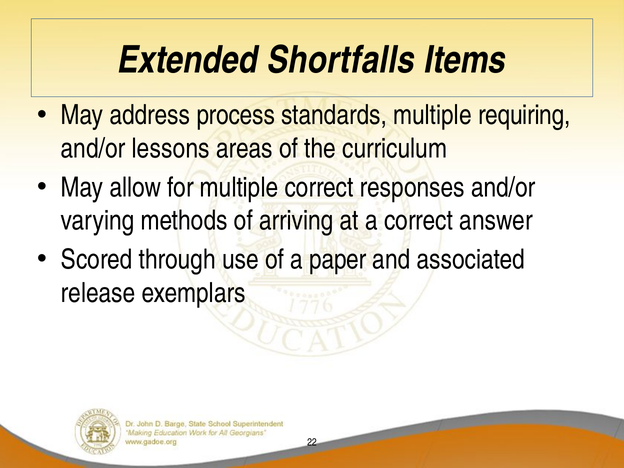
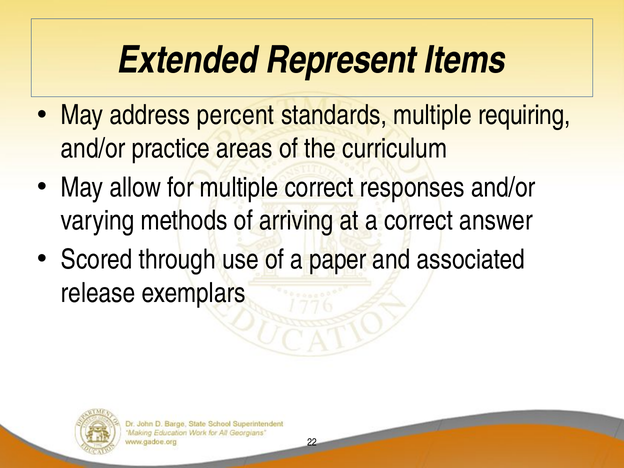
Shortfalls: Shortfalls -> Represent (341, 60)
process: process -> percent (236, 115)
lessons: lessons -> practice (171, 149)
